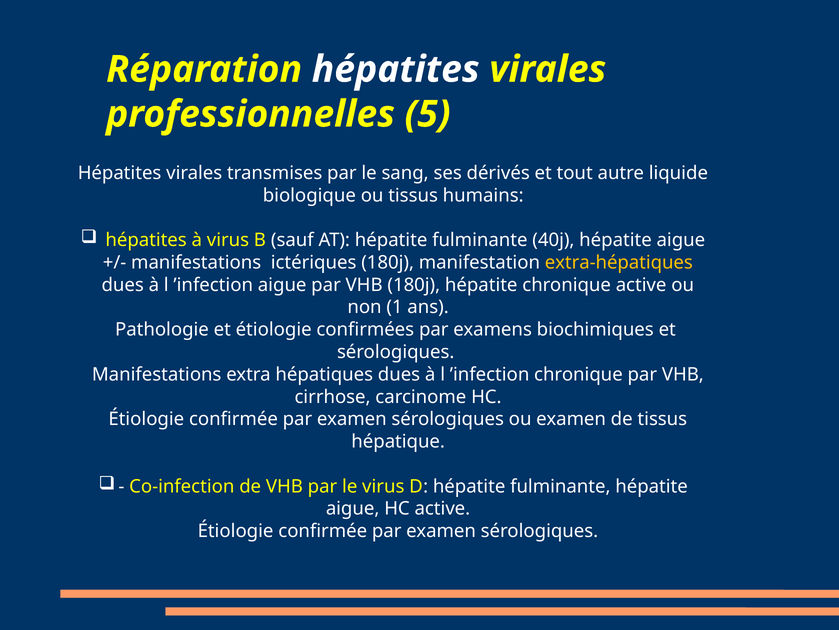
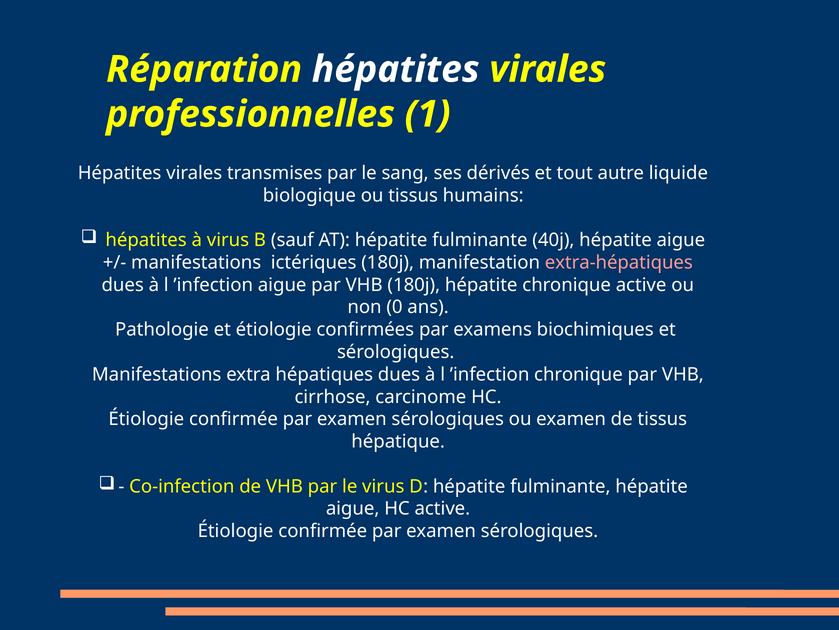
5: 5 -> 1 (428, 114)
extra-hépatiques colour: yellow -> pink (619, 262)
1: 1 -> 0 (395, 307)
